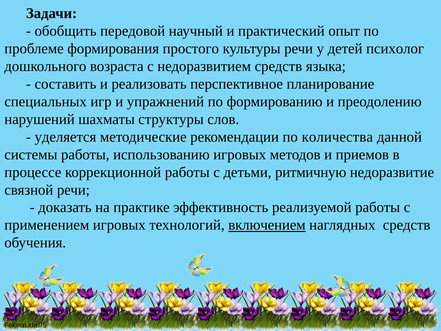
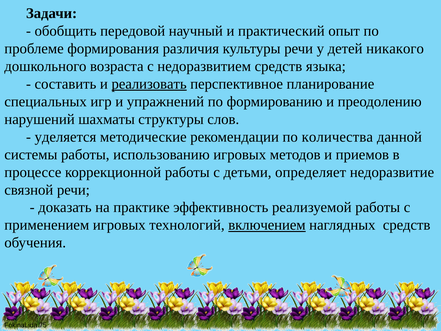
простого: простого -> различия (191, 49)
психолог: психолог -> никакого (395, 49)
реализовать underline: none -> present (149, 84)
ритмичную: ритмичную -> определяет (311, 172)
